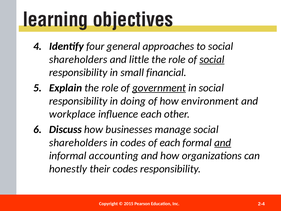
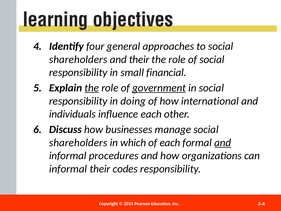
and little: little -> their (139, 59)
social underline: present -> none (212, 59)
the underline: none -> present (92, 88)
environment: environment -> international (210, 101)
workplace: workplace -> individuals (72, 114)
in codes: codes -> which (133, 142)
accounting: accounting -> procedures (114, 156)
honestly: honestly -> informal (68, 169)
